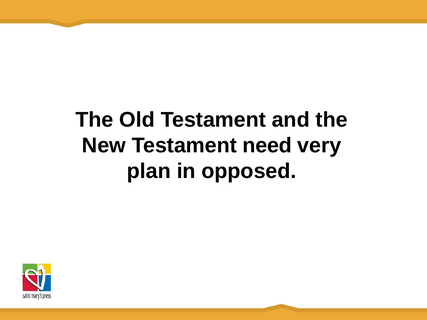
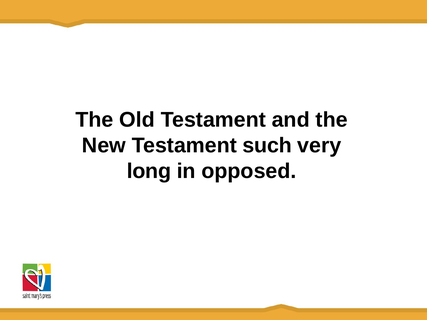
need: need -> such (267, 146)
plan: plan -> long (149, 171)
